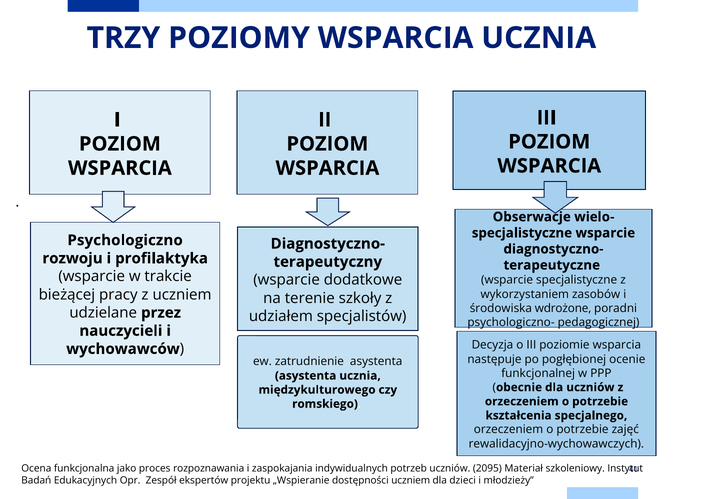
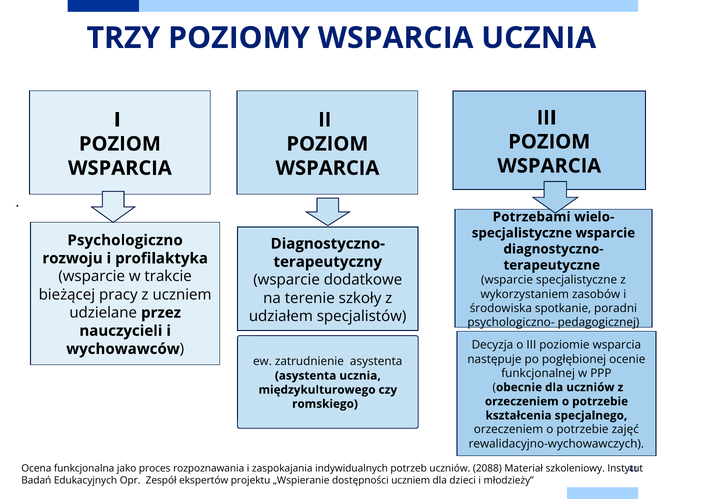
Obserwacje: Obserwacje -> Potrzebami (532, 217)
wdrożone: wdrożone -> spotkanie (563, 308)
2095: 2095 -> 2088 (487, 468)
